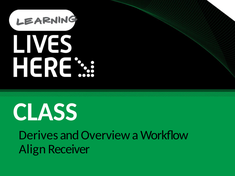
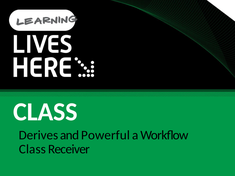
Overview: Overview -> Powerful (106, 135)
Align: Align -> Class (32, 149)
